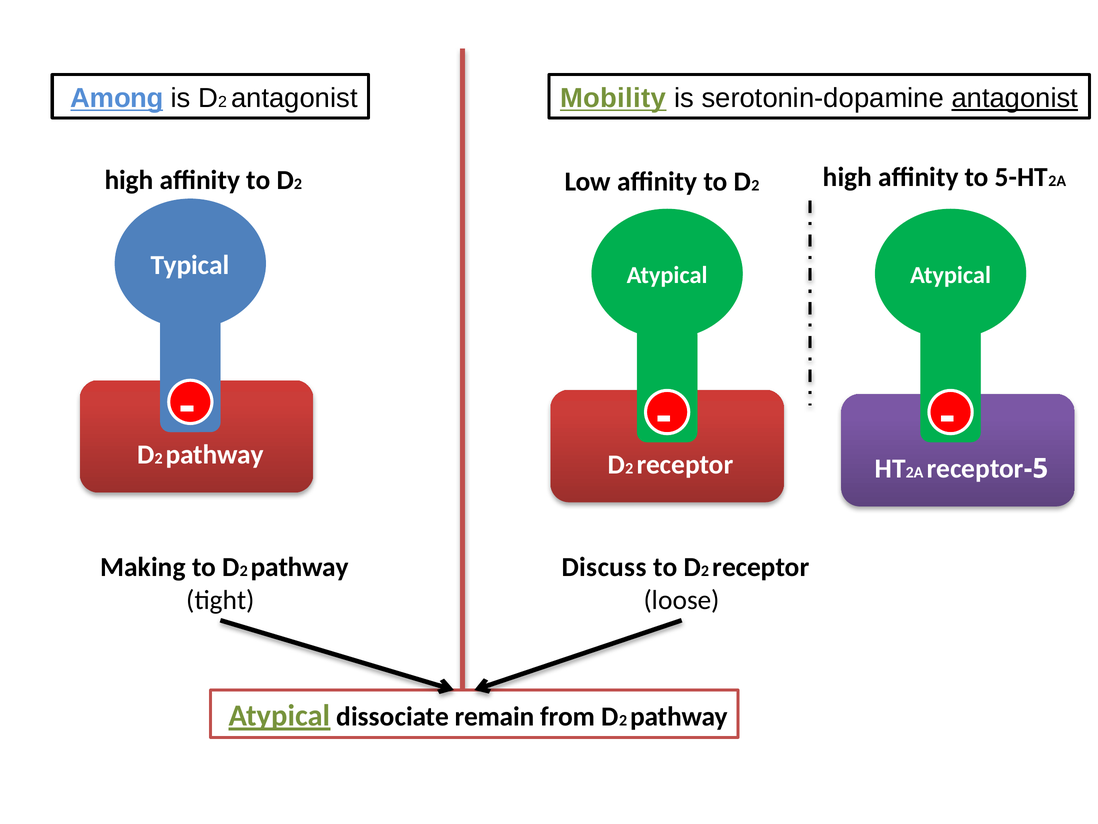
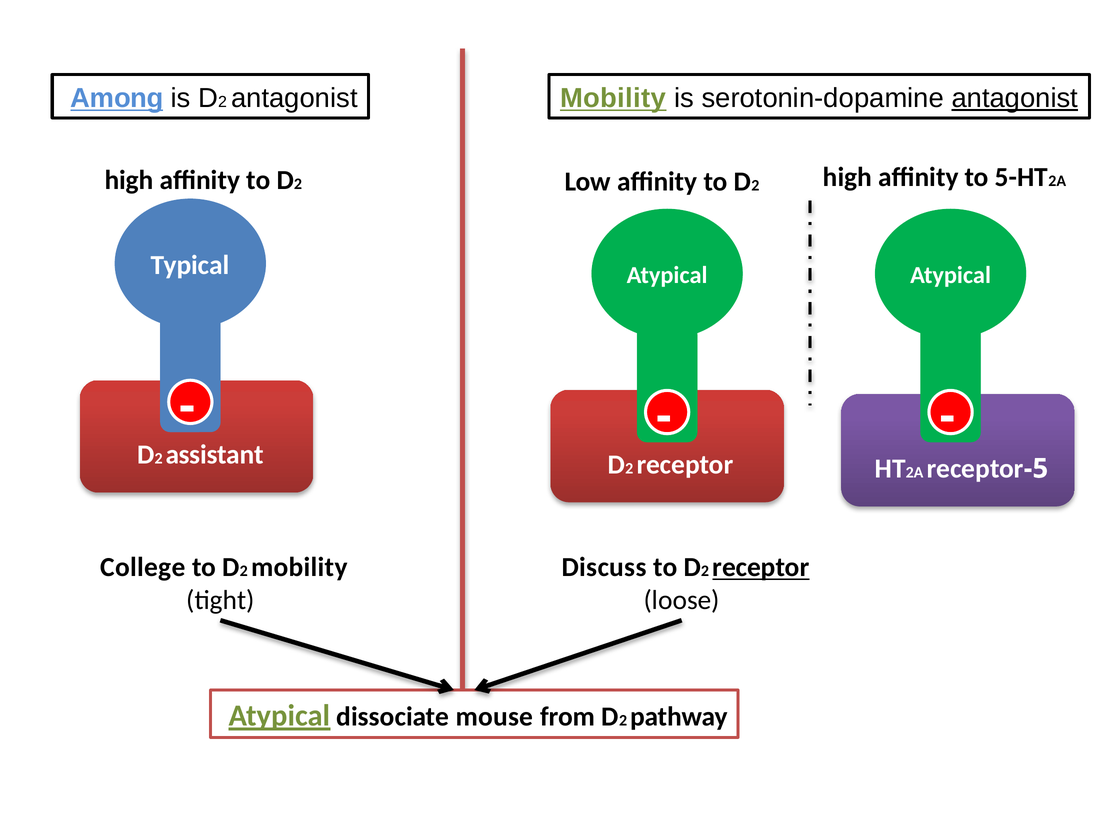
pathway: pathway -> assistant (215, 455)
Making: Making -> College (143, 567)
pathway: pathway -> mobility (299, 567)
receptor underline: none -> present (761, 567)
remain: remain -> mouse (494, 716)
